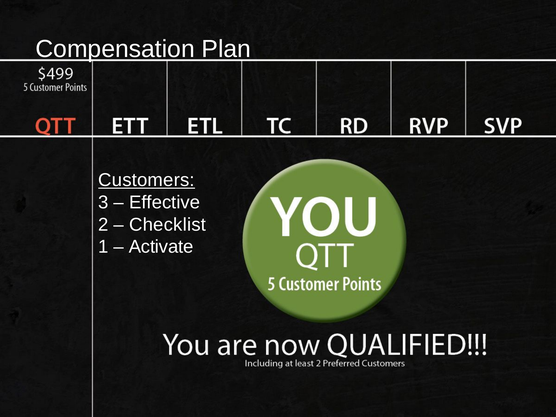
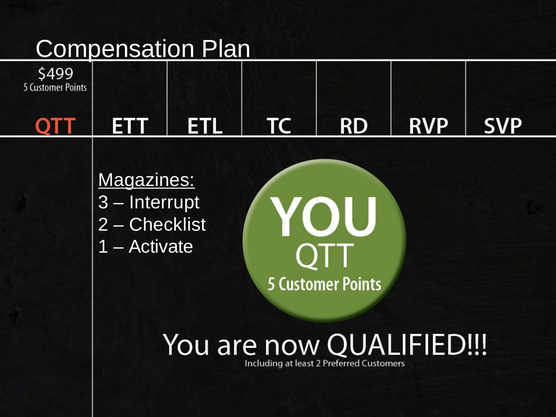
Customers: Customers -> Magazines (146, 180)
Effective: Effective -> Interrupt (165, 202)
